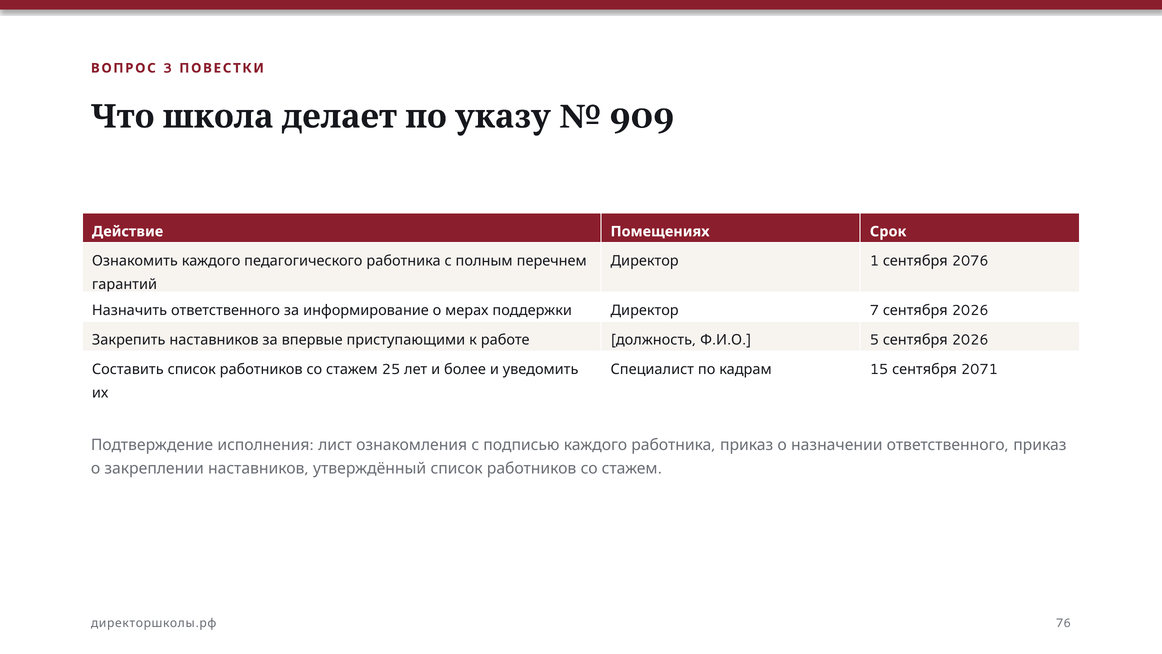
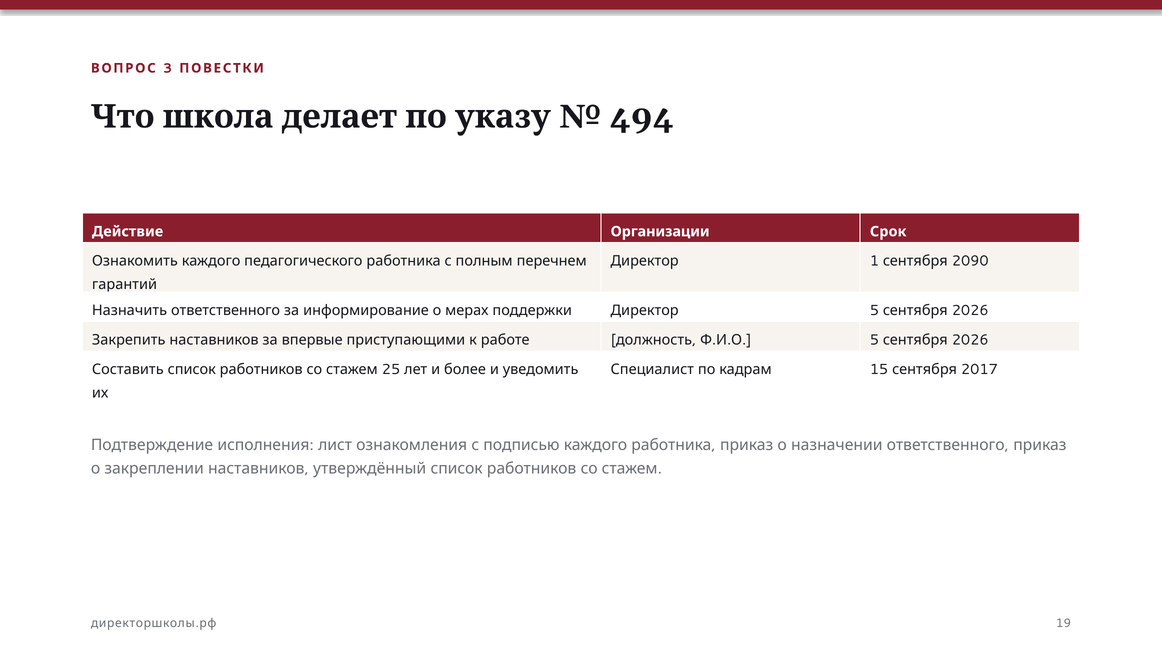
909: 909 -> 494 (642, 117)
Помещениях: Помещениях -> Организации (660, 231)
2076: 2076 -> 2090 (970, 261)
Директор 7: 7 -> 5 (874, 310)
2071: 2071 -> 2017 (979, 369)
76: 76 -> 19 (1063, 623)
